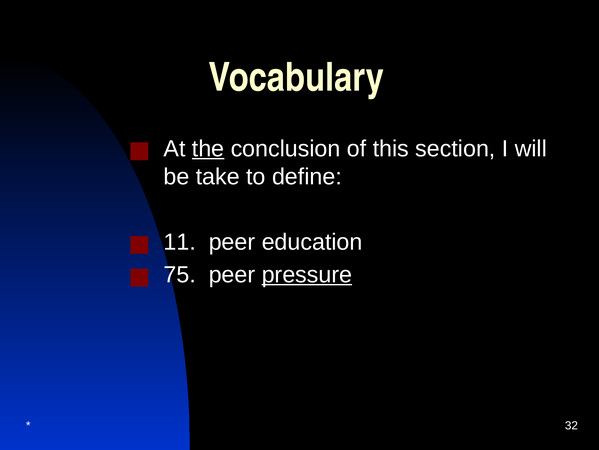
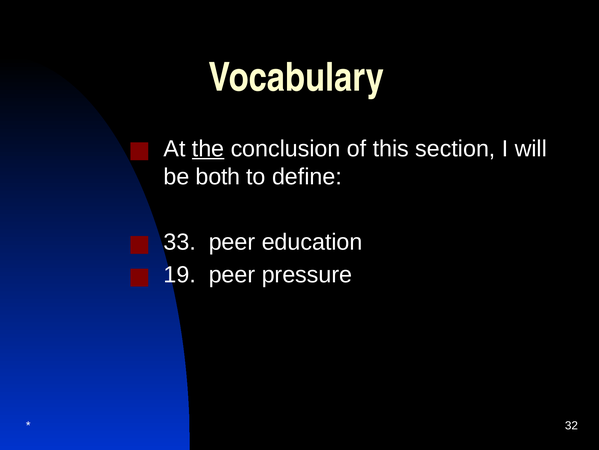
take: take -> both (218, 176)
11: 11 -> 33 (180, 242)
75: 75 -> 19 (180, 274)
pressure underline: present -> none (307, 274)
